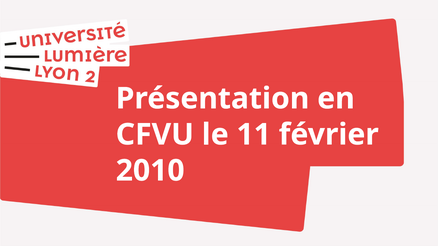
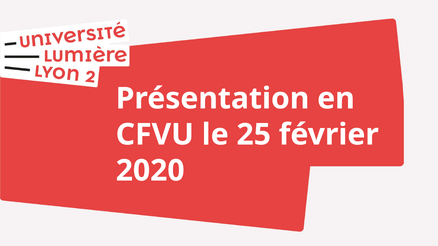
11: 11 -> 25 (254, 135)
2010: 2010 -> 2020 (150, 171)
